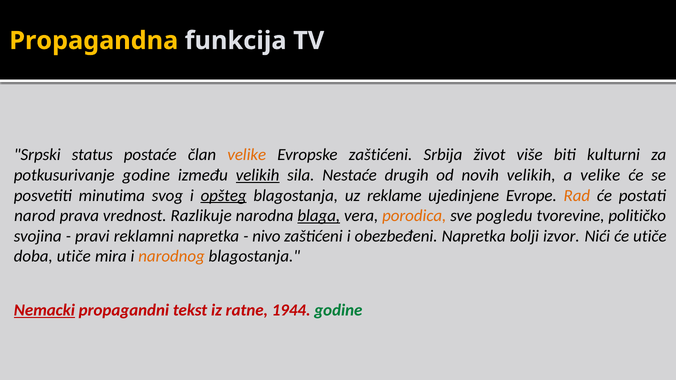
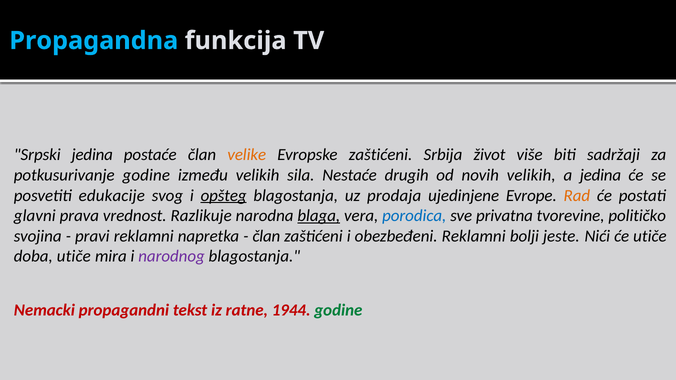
Propagandna colour: yellow -> light blue (94, 41)
Srpski status: status -> jedina (92, 155)
kulturni: kulturni -> sadržaji (614, 155)
velikih underline: present -> none (258, 175)
a velike: velike -> jedina (600, 175)
minutima: minutima -> edukacije (112, 196)
reklame: reklame -> prodaja (394, 196)
narod: narod -> glavni (35, 216)
porodica colour: orange -> blue (414, 216)
pogledu: pogledu -> privatna (504, 216)
nivo: nivo -> član (266, 236)
obezbeđeni Napretka: Napretka -> Reklamni (474, 236)
izvor: izvor -> jeste (561, 236)
narodnog colour: orange -> purple (172, 256)
Nemacki underline: present -> none (44, 311)
